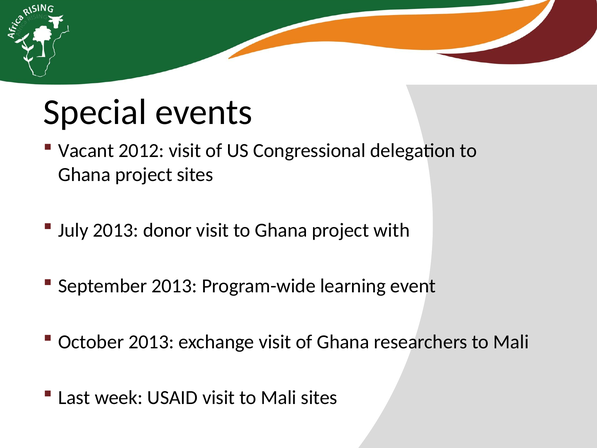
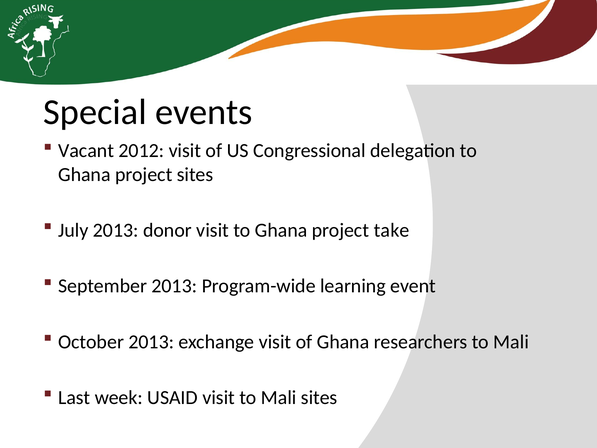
with: with -> take (392, 230)
